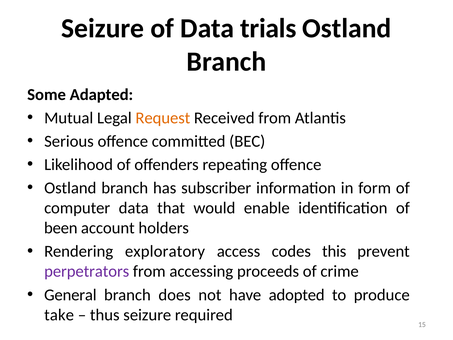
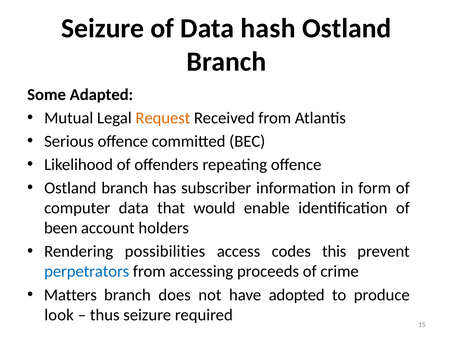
trials: trials -> hash (268, 28)
exploratory: exploratory -> possibilities (165, 251)
perpetrators colour: purple -> blue (87, 271)
General: General -> Matters (70, 295)
take: take -> look (59, 315)
